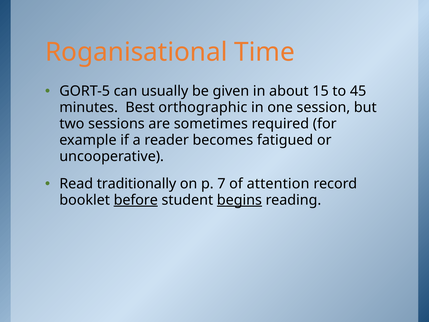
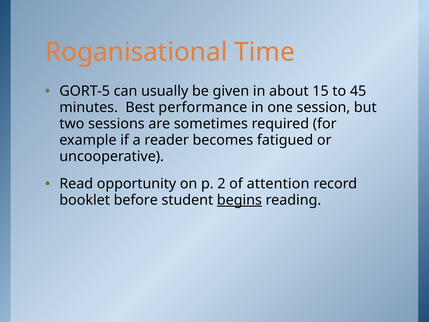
orthographic: orthographic -> performance (203, 107)
traditionally: traditionally -> opportunity (136, 184)
7: 7 -> 2 (221, 184)
before underline: present -> none (136, 200)
